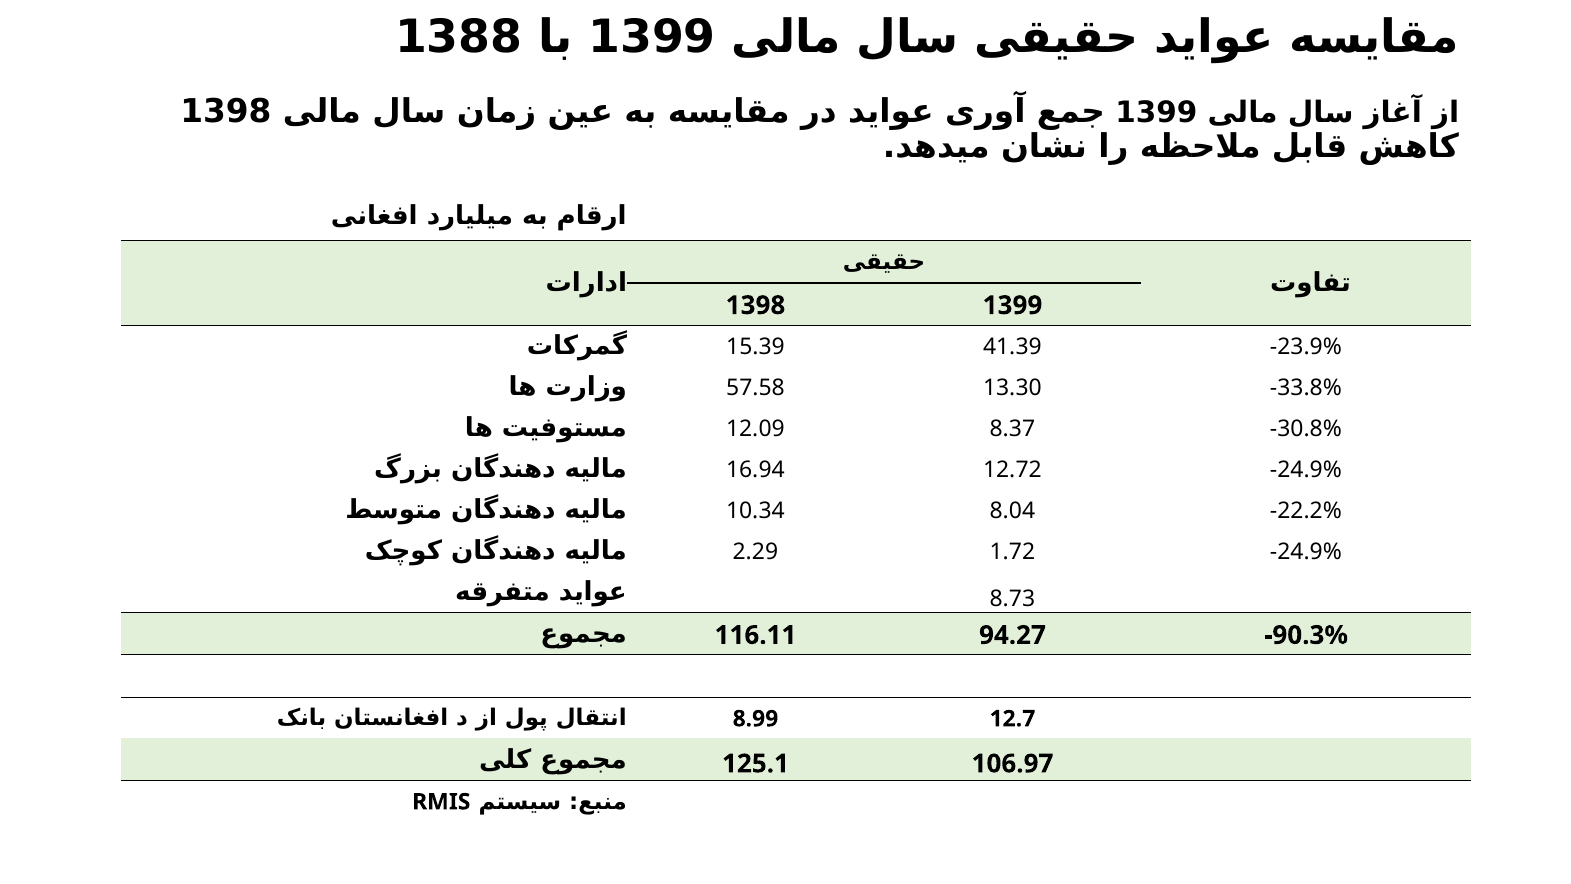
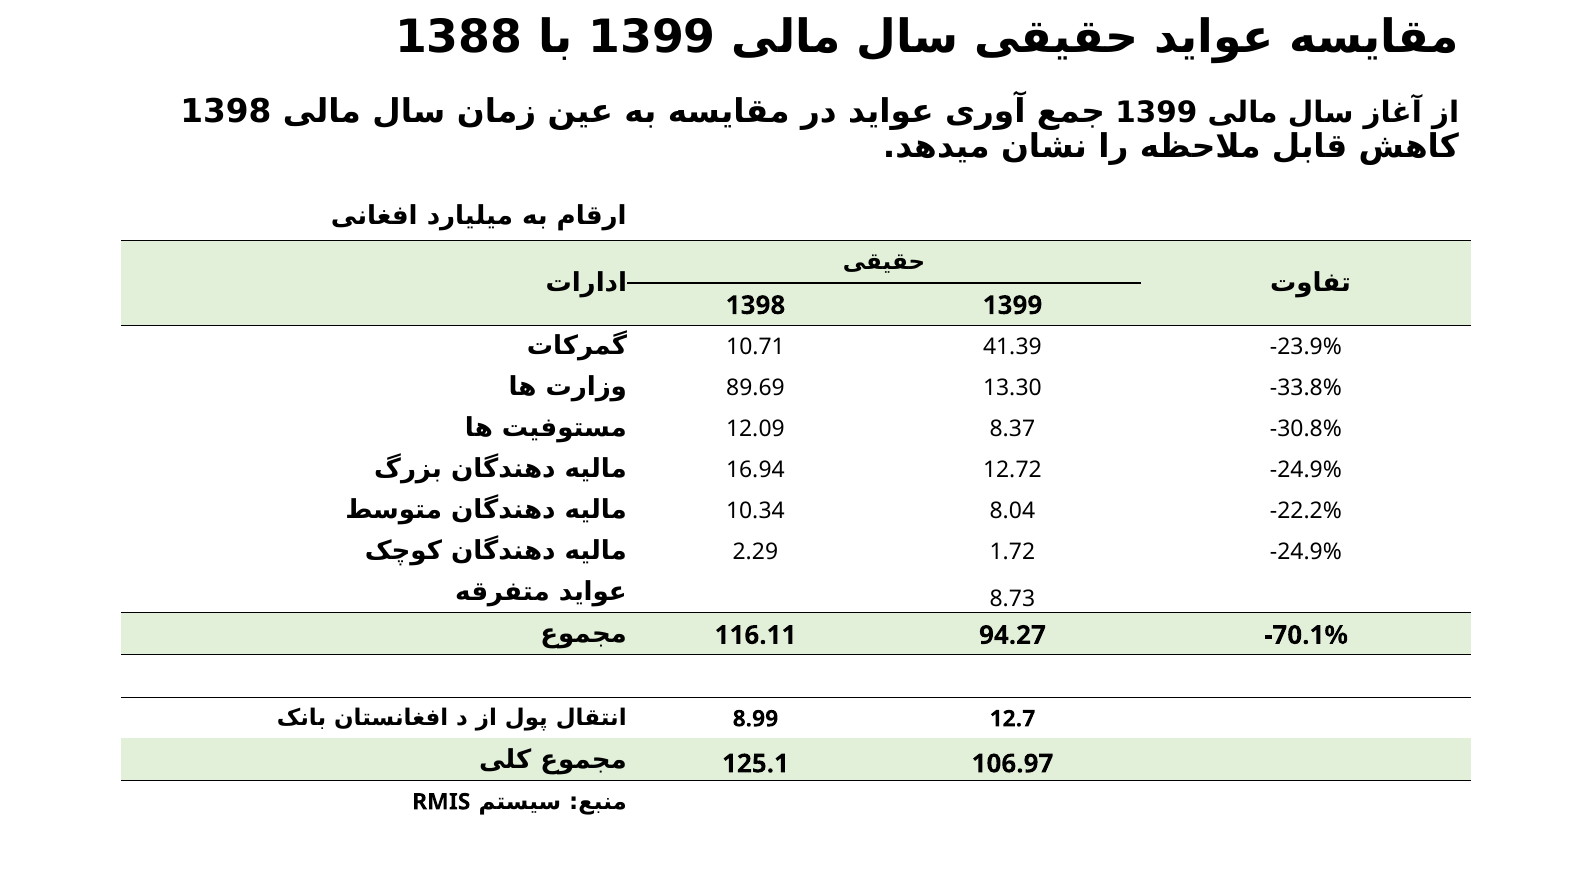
15.39: 15.39 -> 10.71 (755, 347)
57.58: 57.58 -> 89.69 (755, 388)
-90.3%: -90.3% -> -70.1% (1306, 635)
